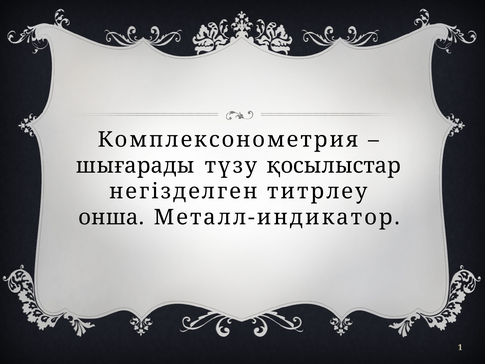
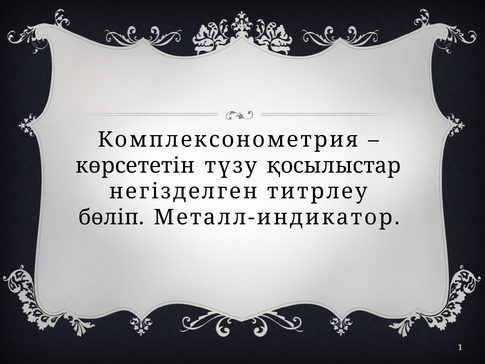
шығарады: шығарады -> көрсететін (135, 166)
онша: онша -> бөліп (111, 217)
